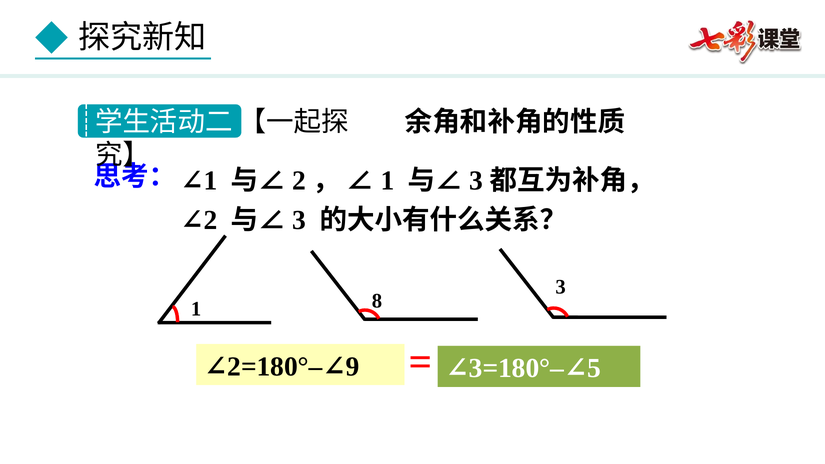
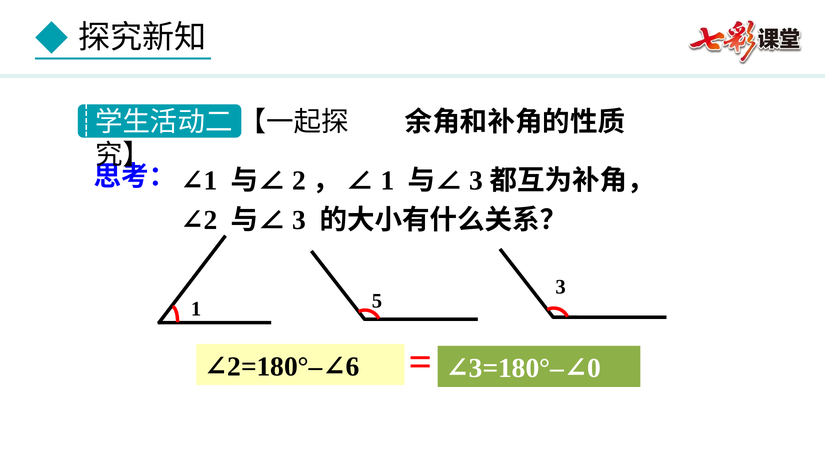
8: 8 -> 5 (377, 301)
9: 9 -> 6 (353, 366)
5: 5 -> 0 (594, 368)
